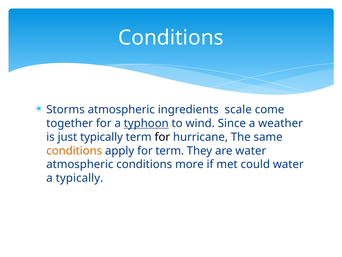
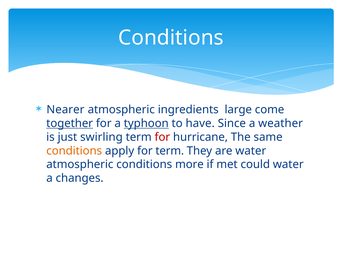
Storms: Storms -> Nearer (65, 109)
scale: scale -> large (238, 109)
together underline: none -> present (70, 123)
wind: wind -> have (200, 123)
just typically: typically -> swirling (101, 137)
for colour: black -> red (162, 137)
a typically: typically -> changes (80, 178)
